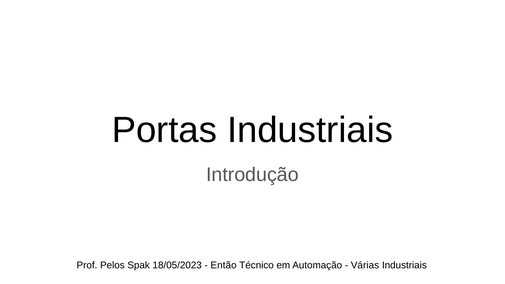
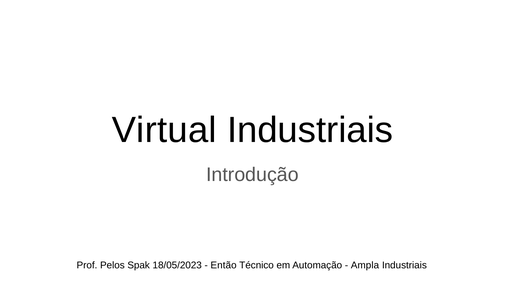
Portas: Portas -> Virtual (164, 130)
Várias: Várias -> Ampla (365, 265)
